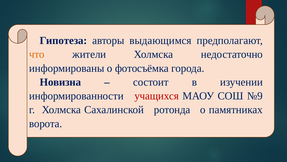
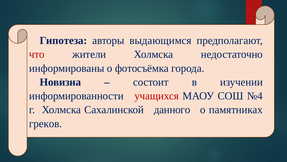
что colour: orange -> red (37, 54)
№9: №9 -> №4 (255, 96)
ротонда: ротонда -> данного (172, 109)
ворота: ворота -> греков (46, 123)
